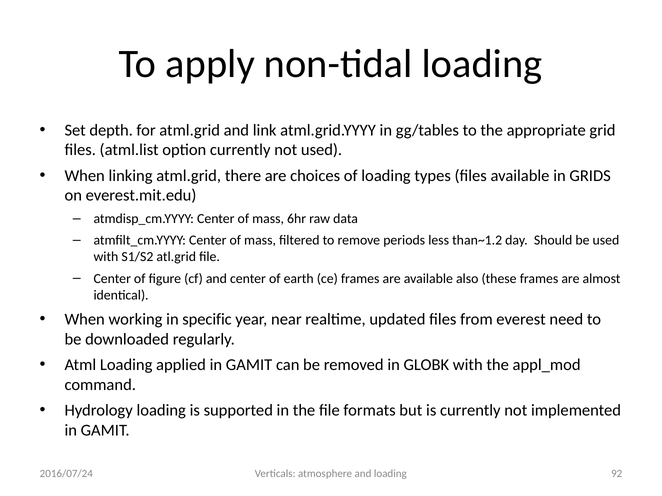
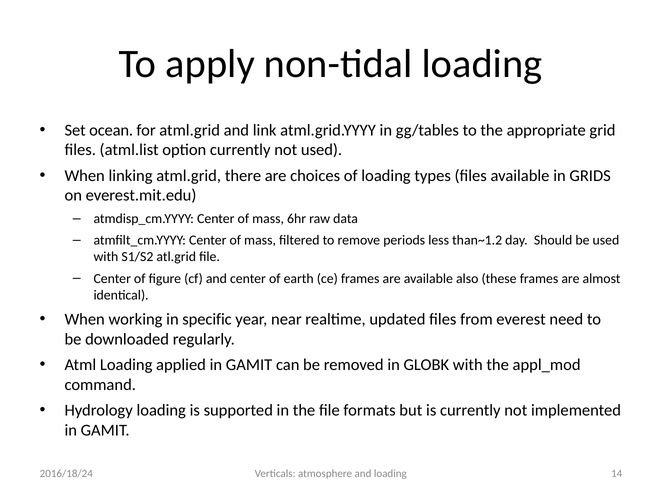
depth: depth -> ocean (111, 130)
92: 92 -> 14 (617, 474)
2016/07/24: 2016/07/24 -> 2016/18/24 (66, 474)
